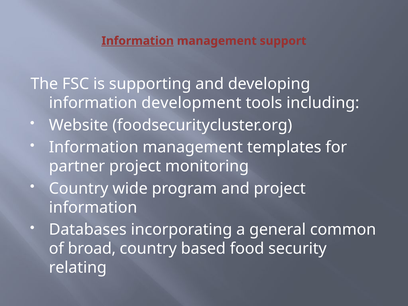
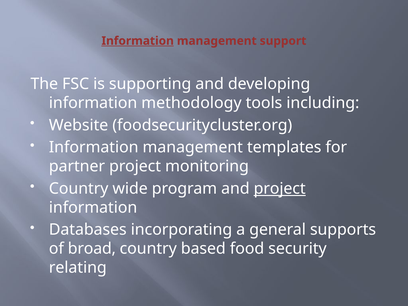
development: development -> methodology (191, 103)
project underline: none -> present (280, 189)
common: common -> supports (343, 230)
